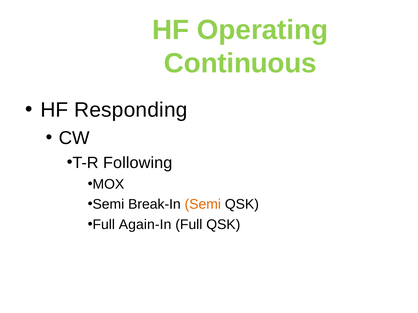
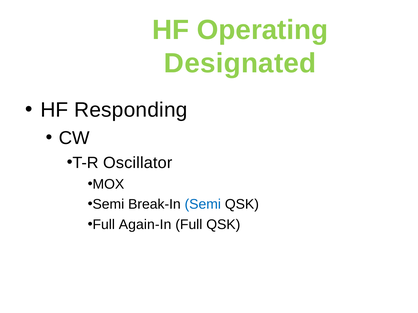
Continuous: Continuous -> Designated (240, 64)
Following: Following -> Oscillator (138, 163)
Semi colour: orange -> blue (203, 205)
